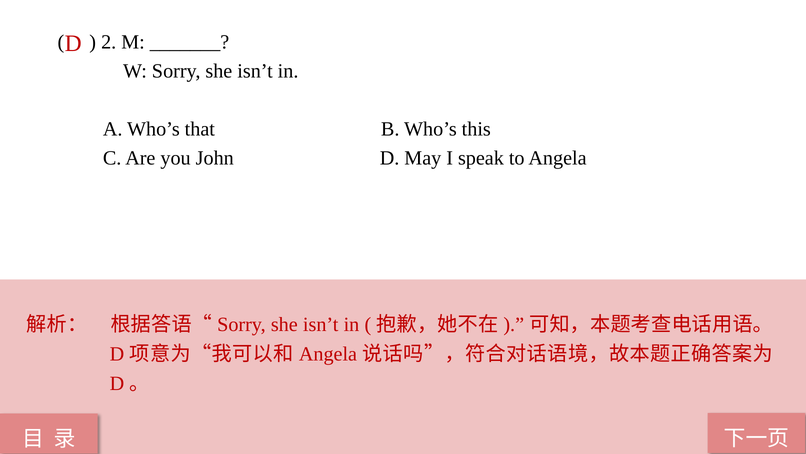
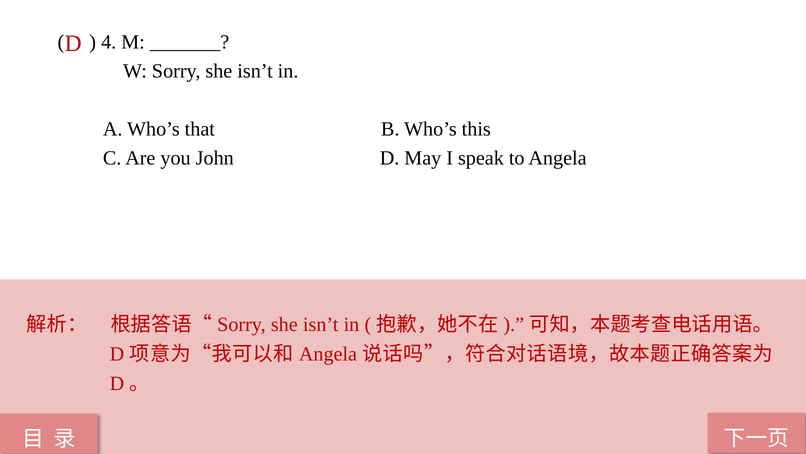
2: 2 -> 4 (109, 42)
